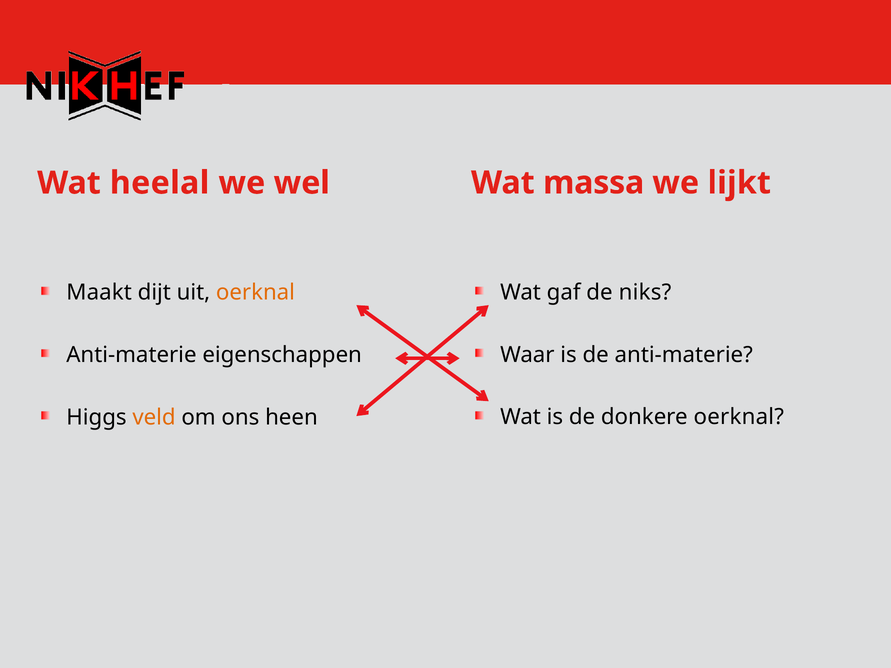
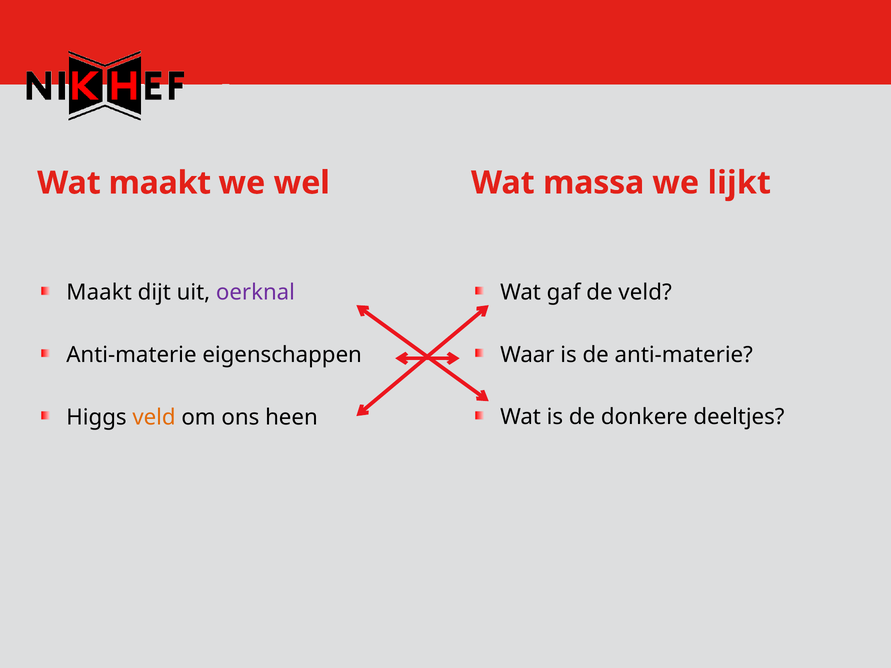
Wat heelal: heelal -> maakt (160, 183)
de niks: niks -> veld (645, 292)
oerknal colour: orange -> purple (255, 293)
donkere oerknal: oerknal -> deeltjes (739, 417)
